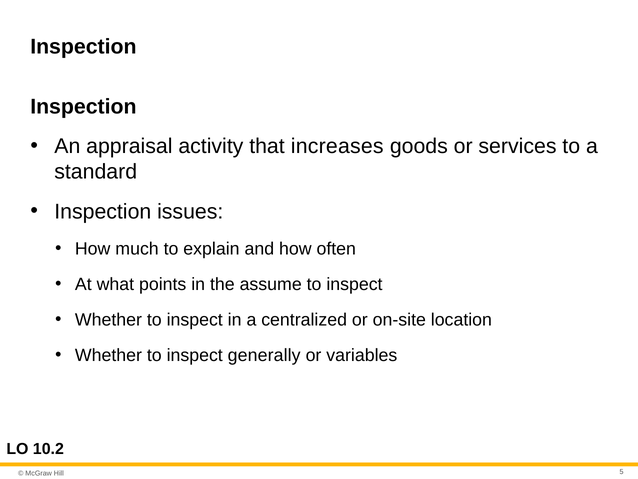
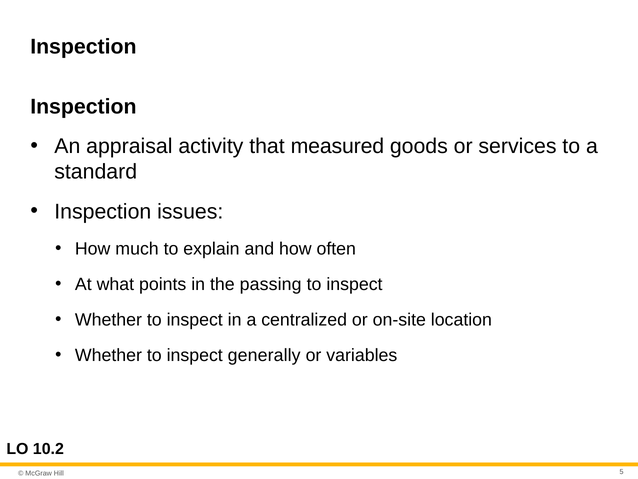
increases: increases -> measured (337, 146)
assume: assume -> passing (271, 284)
